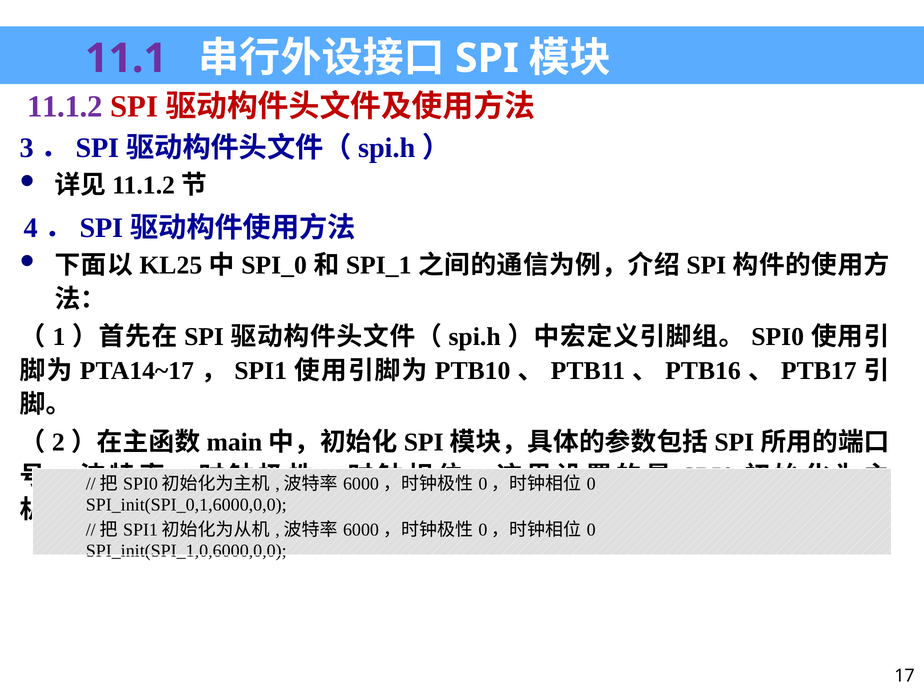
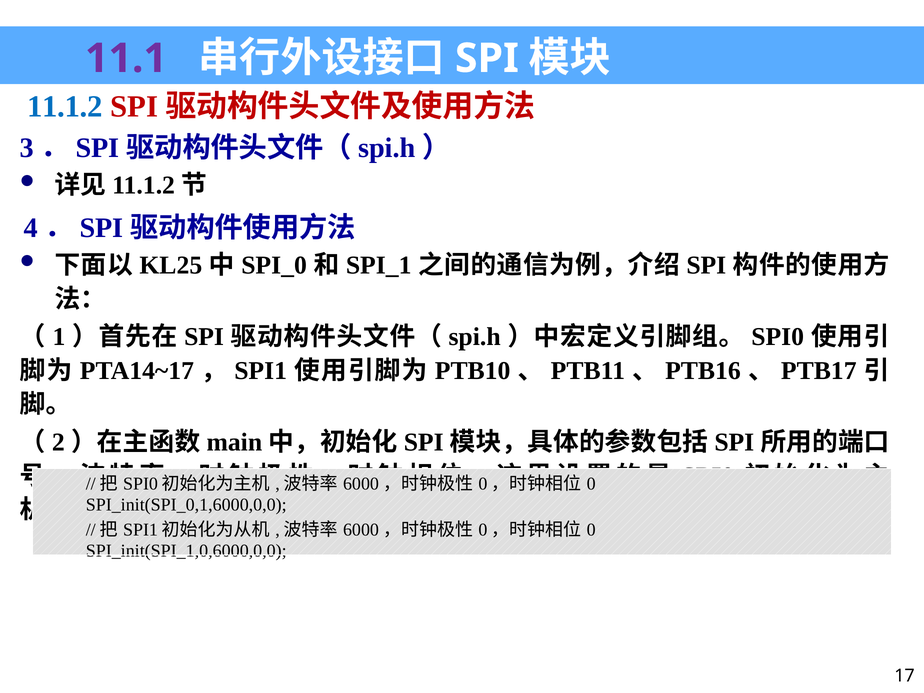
11.1.2 colour: purple -> blue (65, 107)
